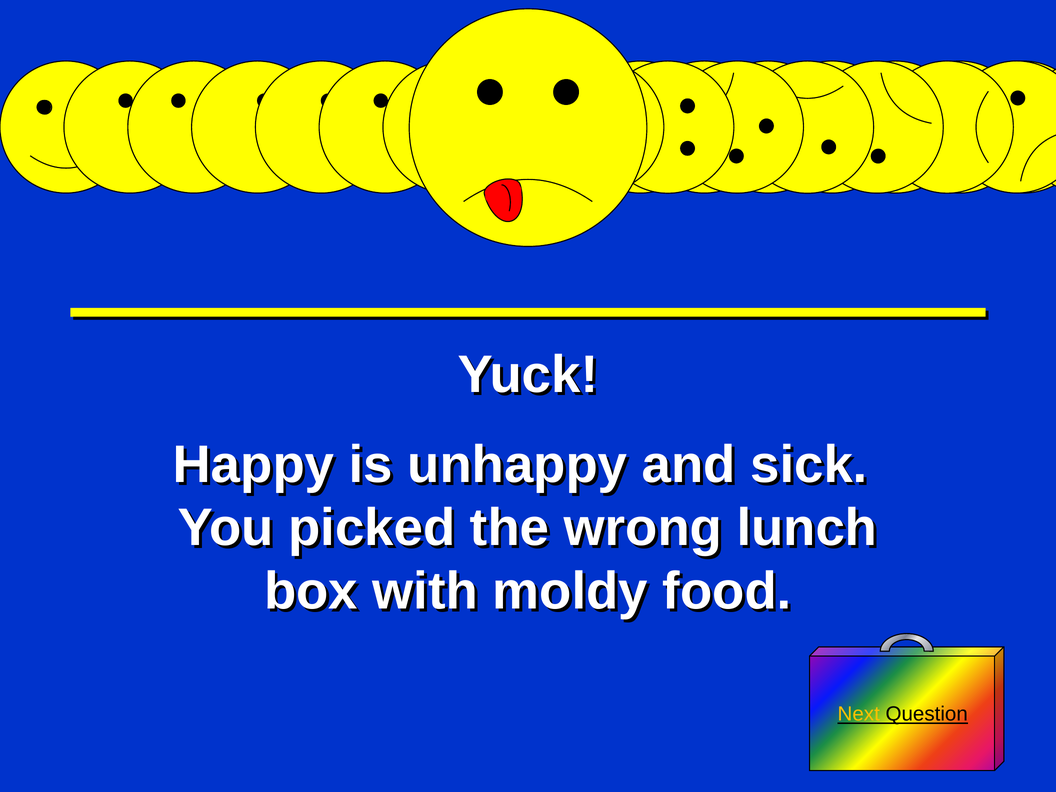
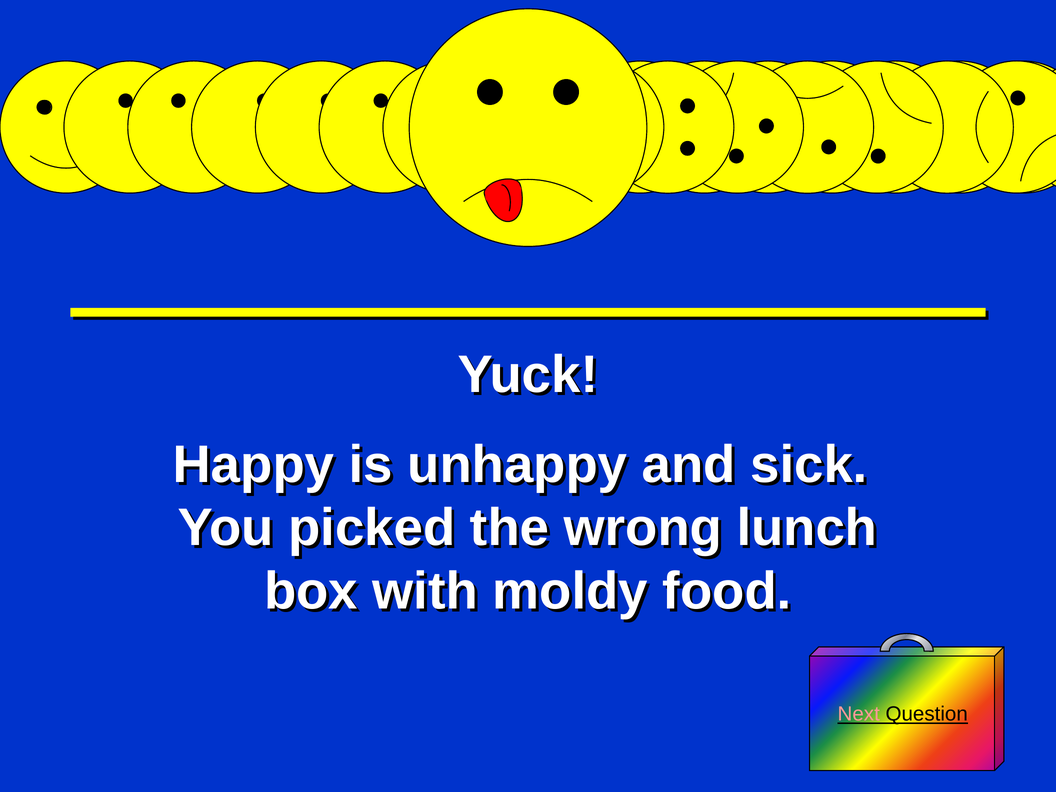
Next colour: yellow -> pink (859, 714)
